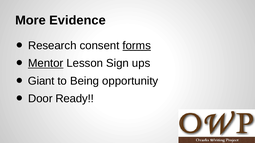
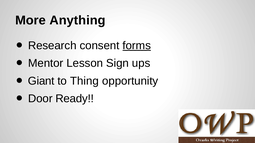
Evidence: Evidence -> Anything (78, 20)
Mentor underline: present -> none (46, 63)
Being: Being -> Thing (84, 81)
